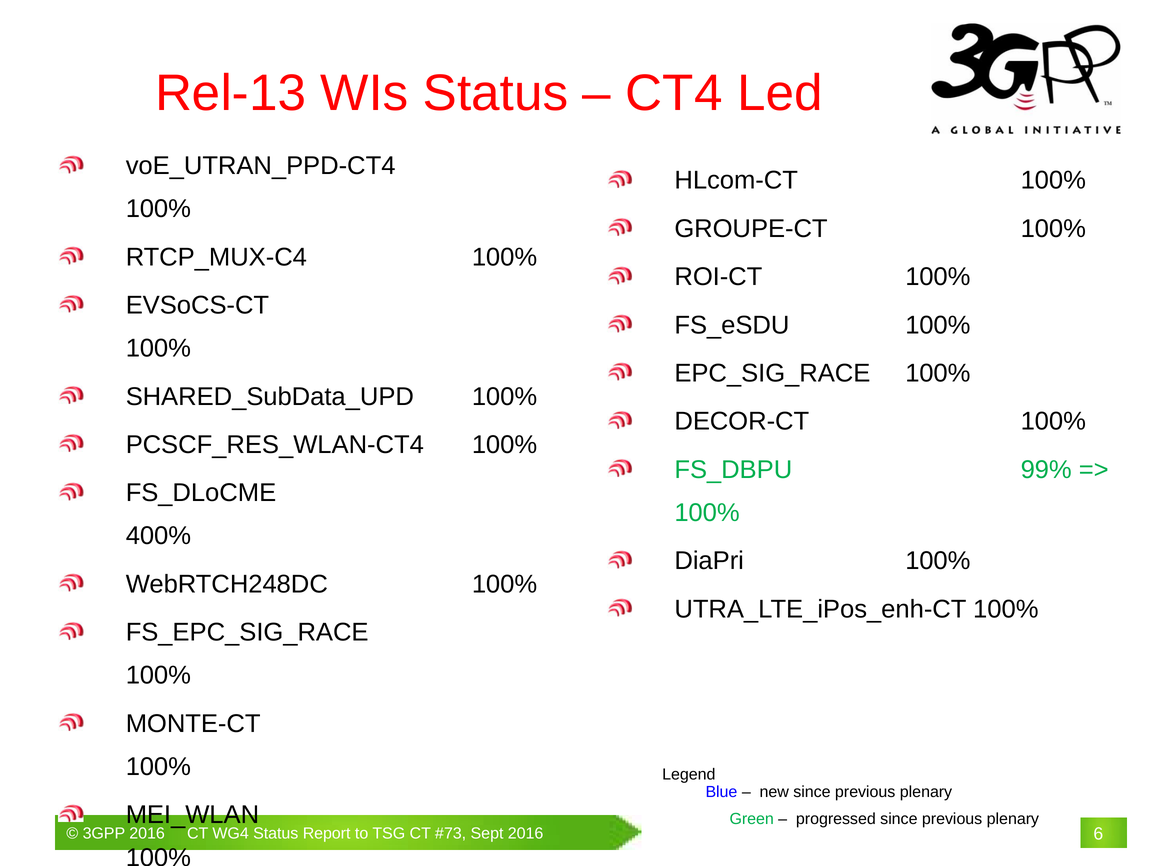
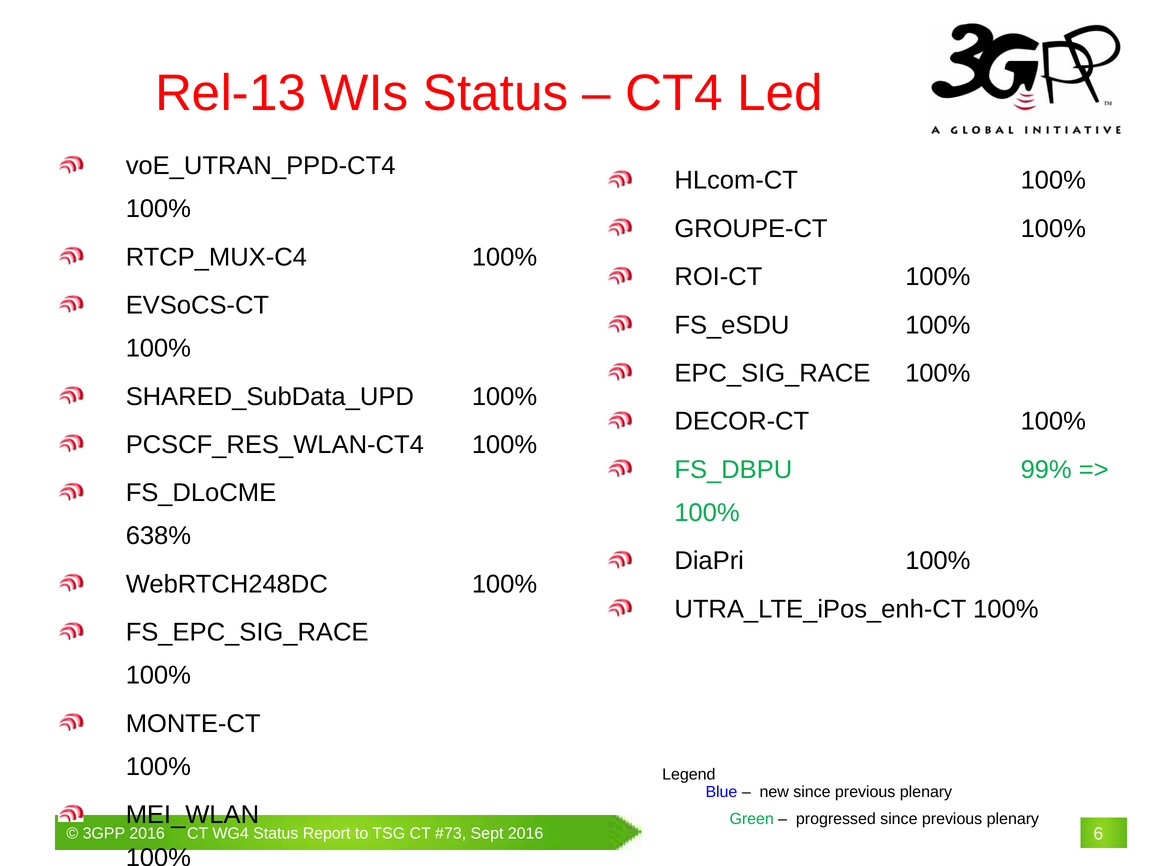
400%: 400% -> 638% (158, 536)
